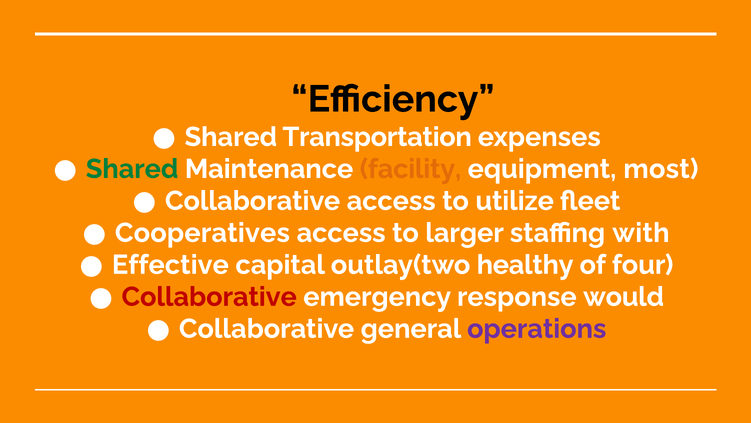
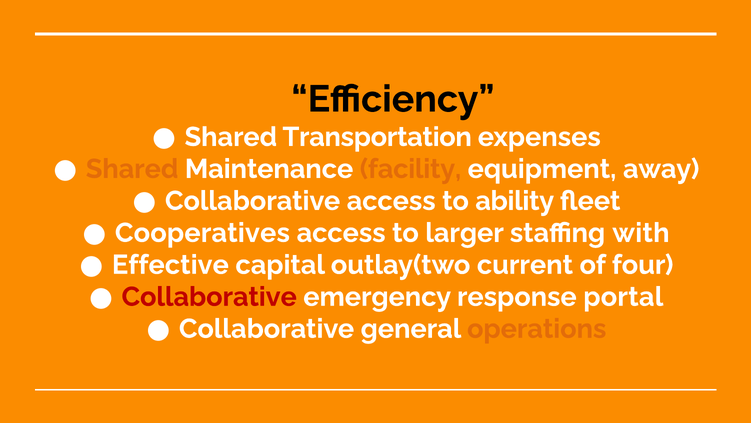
Shared colour: green -> orange (132, 169)
most: most -> away (661, 169)
utilize: utilize -> ability (515, 201)
healthy: healthy -> current (525, 265)
would: would -> portal (623, 296)
operations colour: purple -> orange (537, 328)
